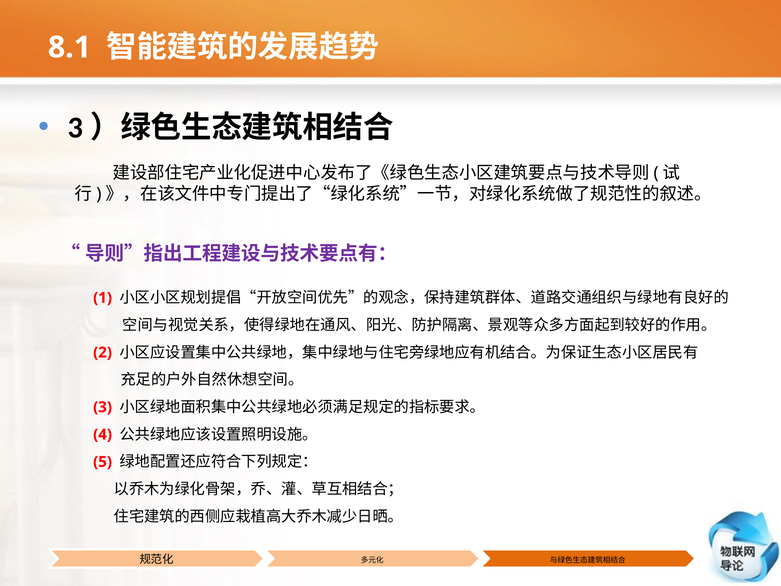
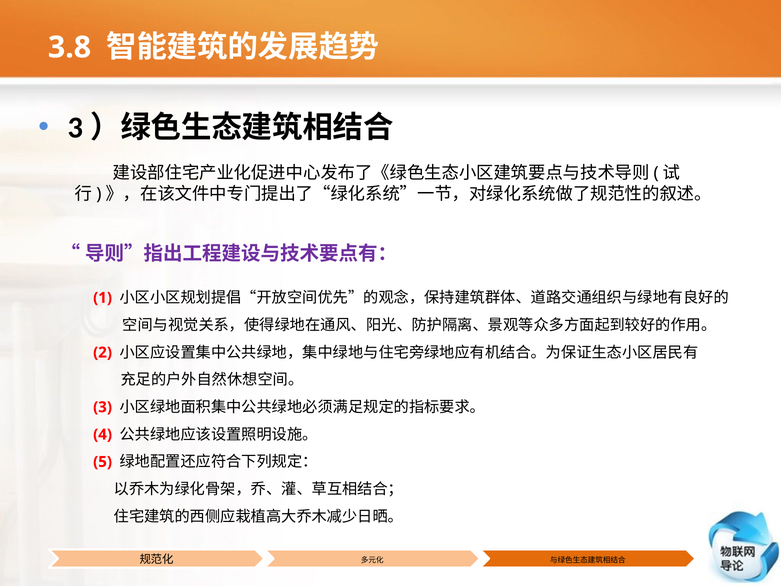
8.1: 8.1 -> 3.8 (69, 47)
